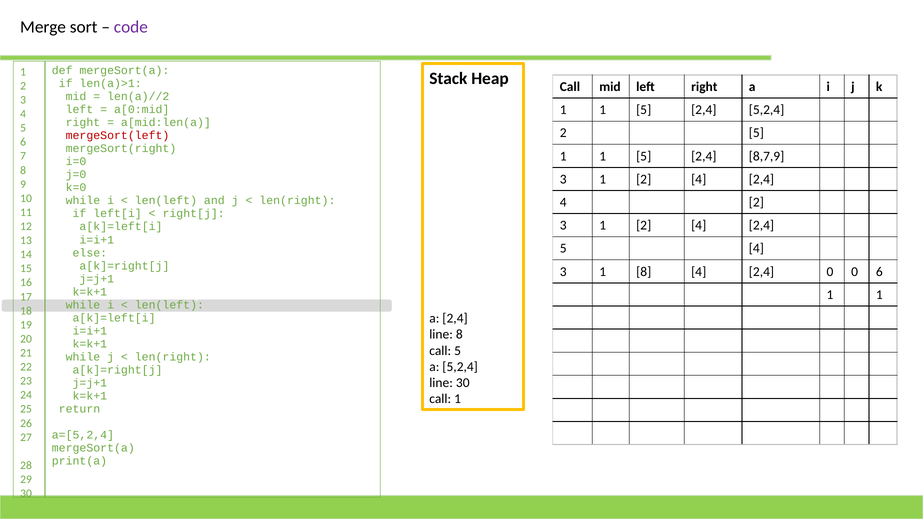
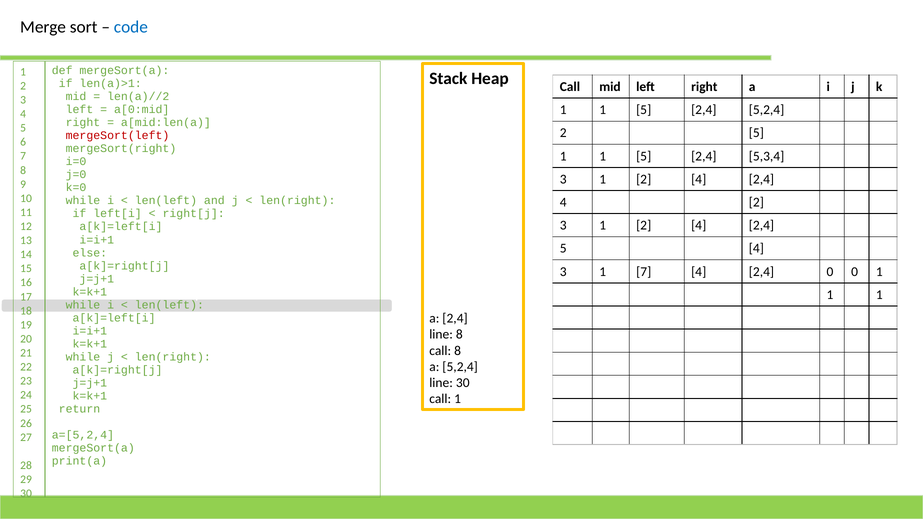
code colour: purple -> blue (131, 27)
8,7,9: 8,7,9 -> 5,3,4 (767, 156)
1 8: 8 -> 7 (644, 272)
0 6: 6 -> 1 (879, 272)
call 5: 5 -> 8 (458, 351)
